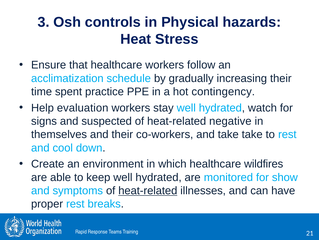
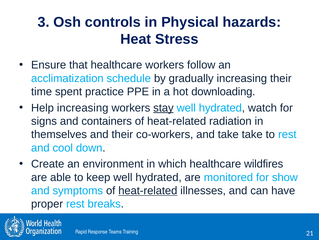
contingency: contingency -> downloading (223, 91)
Help evaluation: evaluation -> increasing (83, 108)
stay underline: none -> present (163, 108)
suspected: suspected -> containers (107, 121)
negative: negative -> radiation (230, 121)
